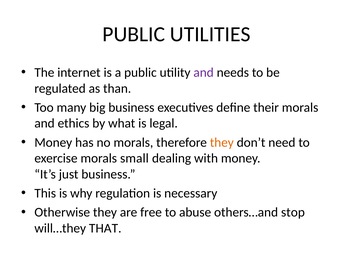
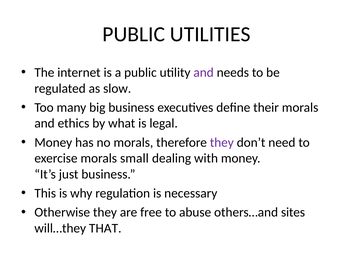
than: than -> slow (117, 88)
they colour: orange -> purple (222, 142)
stop: stop -> sites (293, 212)
